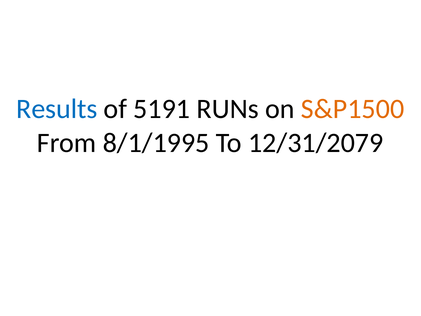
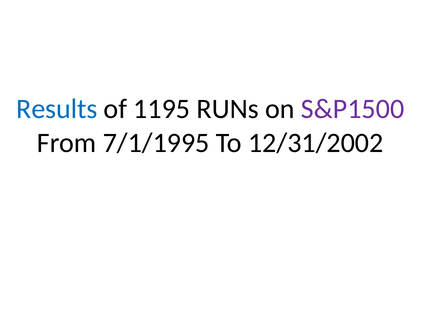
5191: 5191 -> 1195 (162, 109)
S&P1500 colour: orange -> purple (353, 109)
8/1/1995: 8/1/1995 -> 7/1/1995 (156, 143)
12/31/2079: 12/31/2079 -> 12/31/2002 (316, 143)
